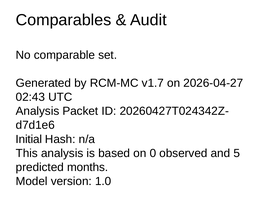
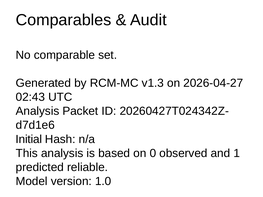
v1.7: v1.7 -> v1.3 (153, 83)
5: 5 -> 1 (237, 153)
months: months -> reliable (88, 167)
